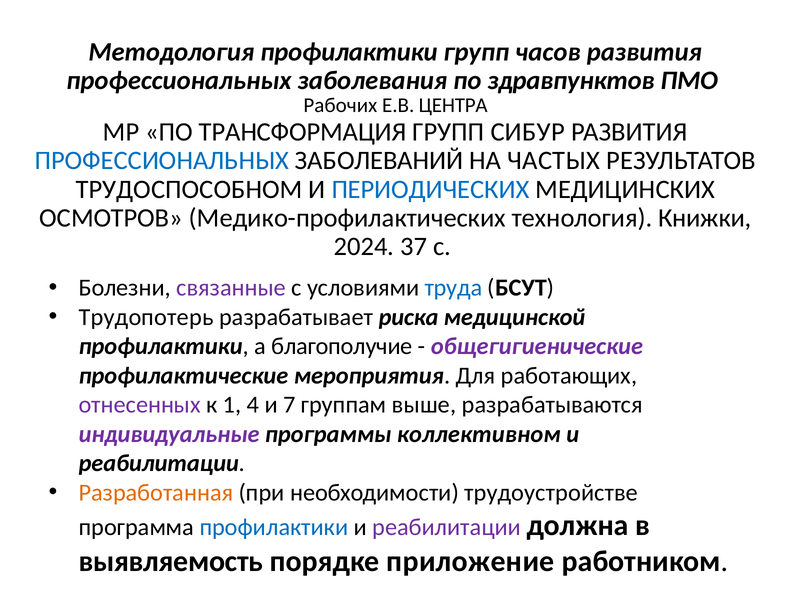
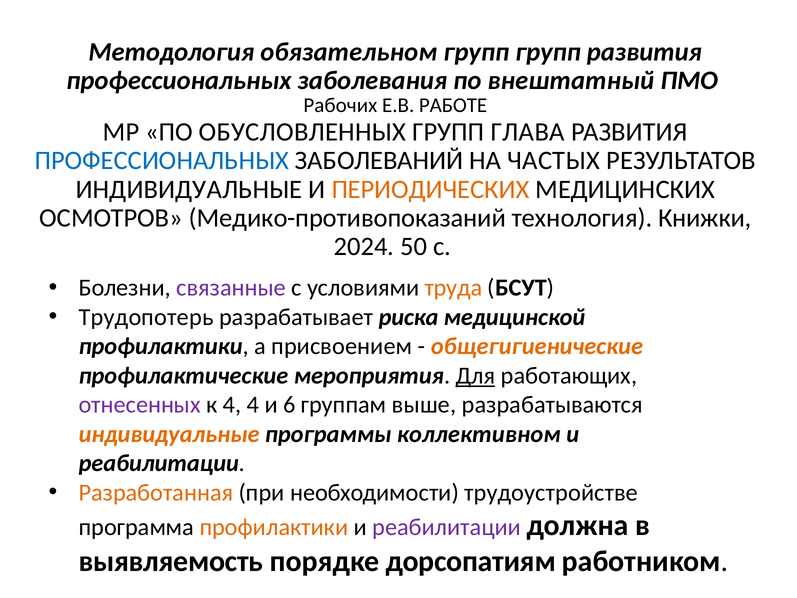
Методология профилактики: профилактики -> обязательном (349, 52)
групп часов: часов -> групп (548, 52)
здравпунктов: здравпунктов -> внештатный (571, 80)
ЦЕНТРА: ЦЕНТРА -> РАБОТЕ (453, 105)
ТРАНСФОРМАЦИЯ: ТРАНСФОРМАЦИЯ -> ОБУСЛОВЛЕННЫХ (303, 132)
СИБУР: СИБУР -> ГЛАВА (528, 132)
ТРУДОСПОСОБНОМ: ТРУДОСПОСОБНОМ -> ИНДИВИДУАЛЬНЫЕ (189, 189)
ПЕРИОДИЧЕСКИХ colour: blue -> orange (430, 189)
Медико-профилактических: Медико-профилактических -> Медико-противопоказаний (348, 218)
37: 37 -> 50 (414, 247)
труда colour: blue -> orange (454, 288)
благополучие: благополучие -> присвоением (342, 346)
общегигиенические colour: purple -> orange (537, 346)
Для underline: none -> present (475, 375)
к 1: 1 -> 4 (232, 405)
7: 7 -> 6 (289, 405)
индивидуальные colour: purple -> orange (169, 434)
профилактики colour: blue -> orange (274, 527)
приложение: приложение -> дорсопатиям (471, 561)
